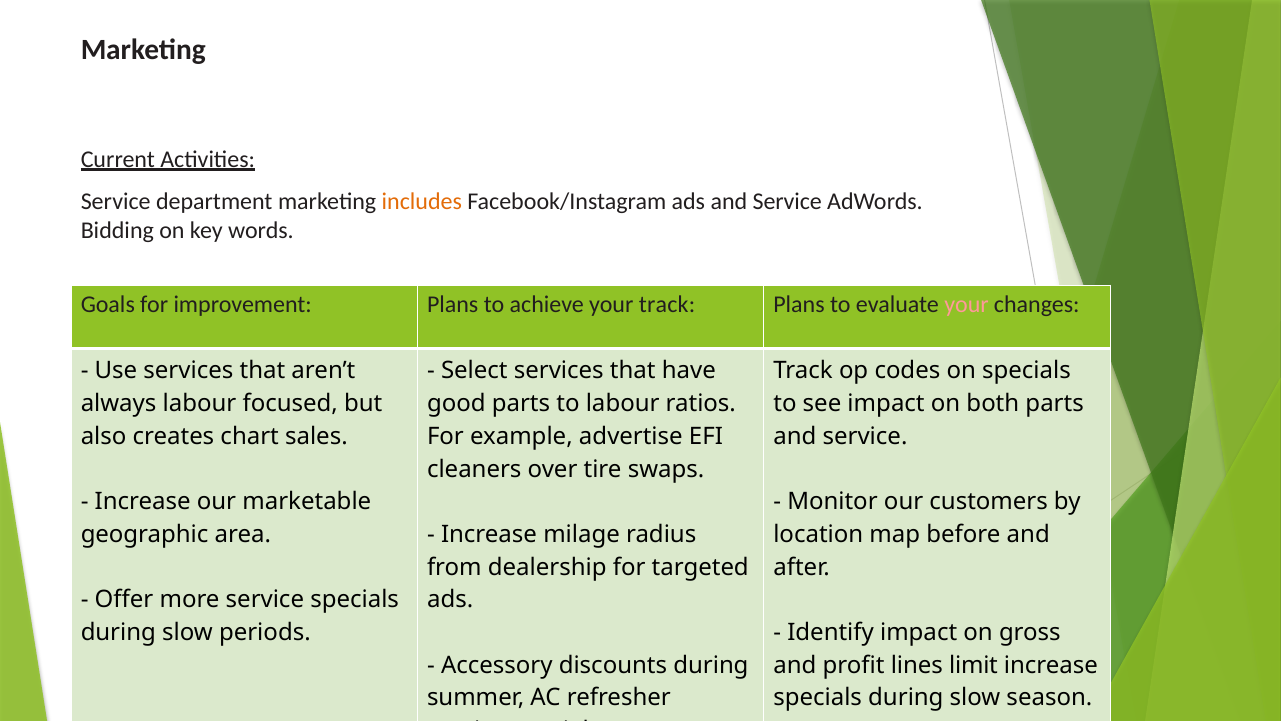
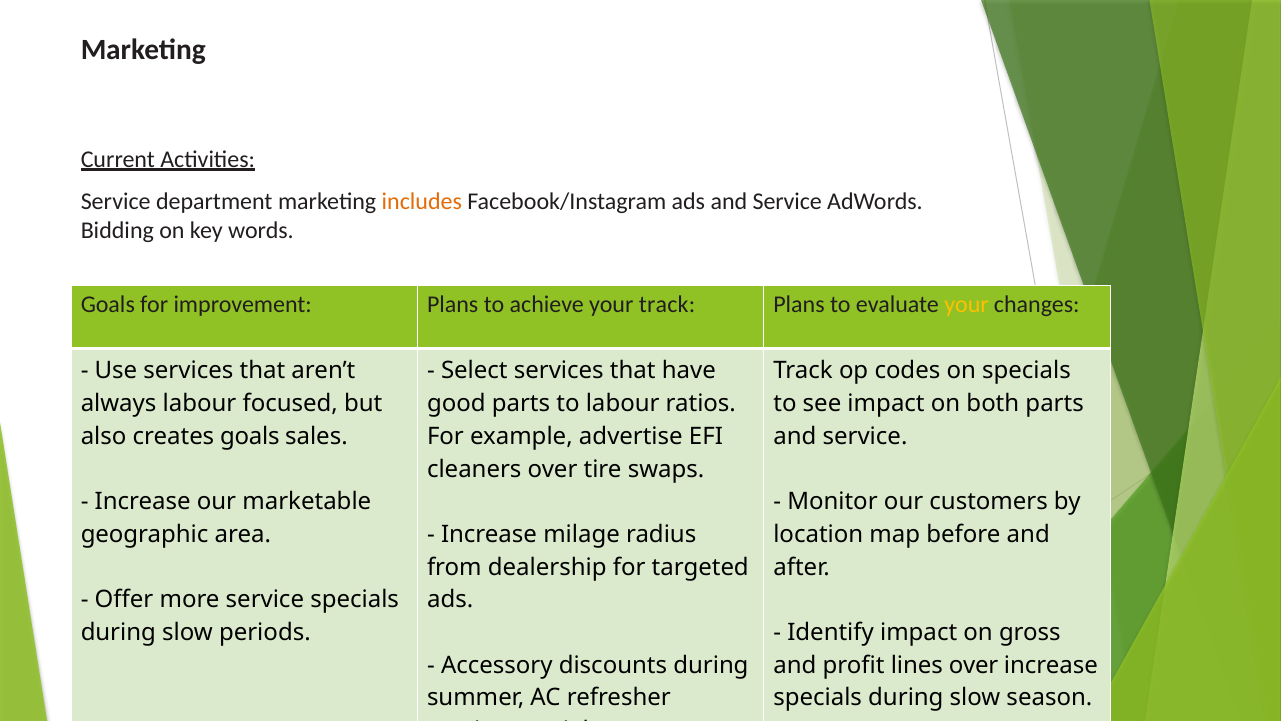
your colour: pink -> yellow (967, 305)
creates chart: chart -> goals (250, 436)
lines limit: limit -> over (974, 665)
